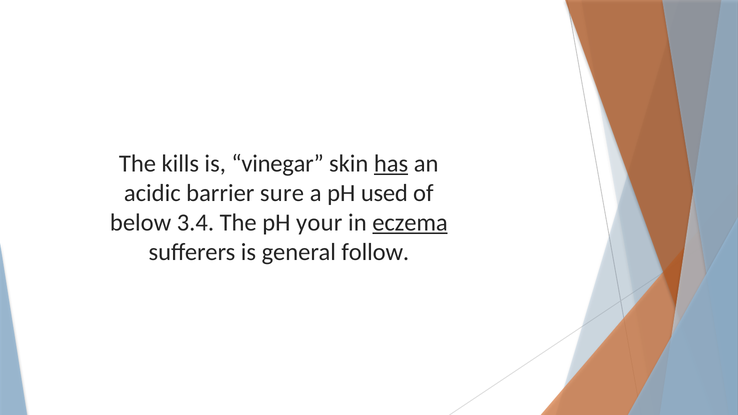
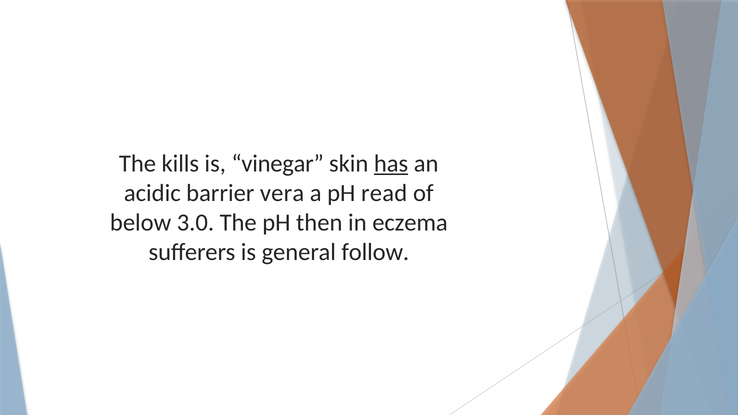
sure: sure -> vera (282, 193)
used: used -> read (384, 193)
3.4: 3.4 -> 3.0 (195, 223)
your: your -> then (319, 223)
eczema underline: present -> none (410, 223)
